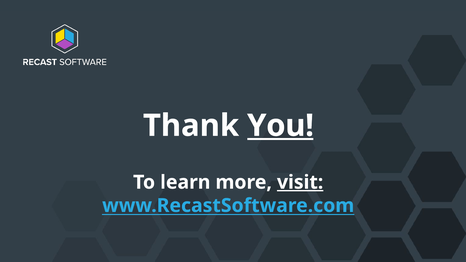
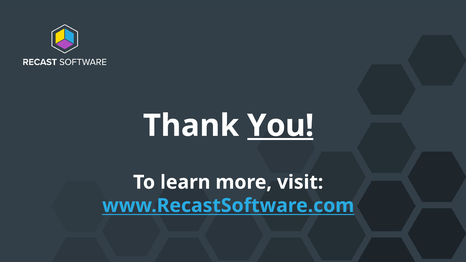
visit underline: present -> none (300, 182)
